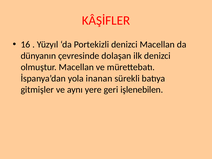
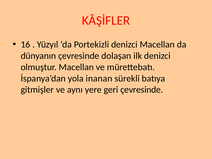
geri işlenebilen: işlenebilen -> çevresinde (142, 90)
